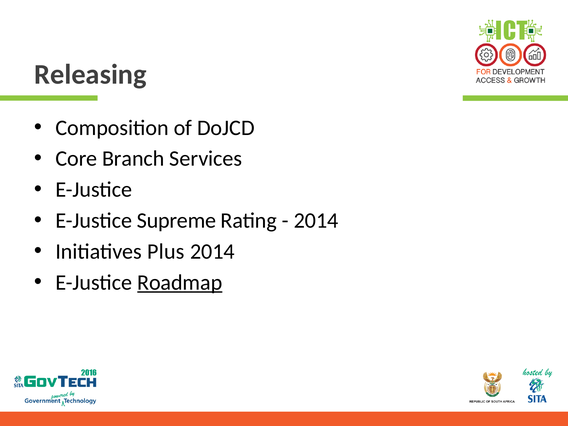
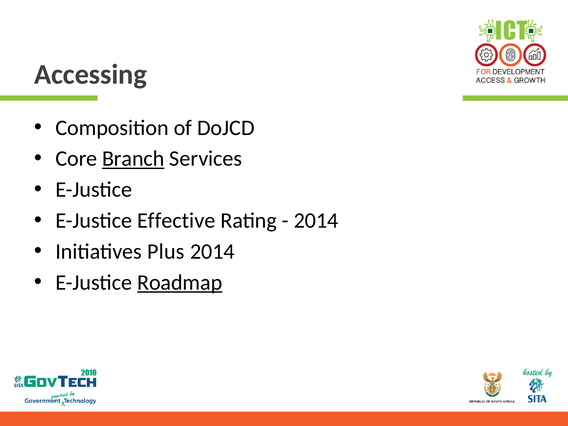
Releasing: Releasing -> Accessing (90, 74)
Branch underline: none -> present (133, 159)
Supreme: Supreme -> Effective (176, 221)
